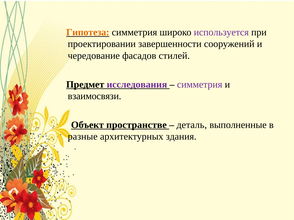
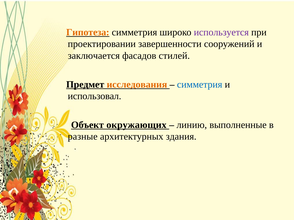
чередование: чередование -> заключается (94, 56)
исследования colour: purple -> orange (137, 85)
симметрия colour: purple -> blue (200, 85)
взаимосвязи: взаимосвязи -> использовал (95, 96)
пространстве: пространстве -> окружающих (136, 125)
деталь: деталь -> линию (192, 125)
